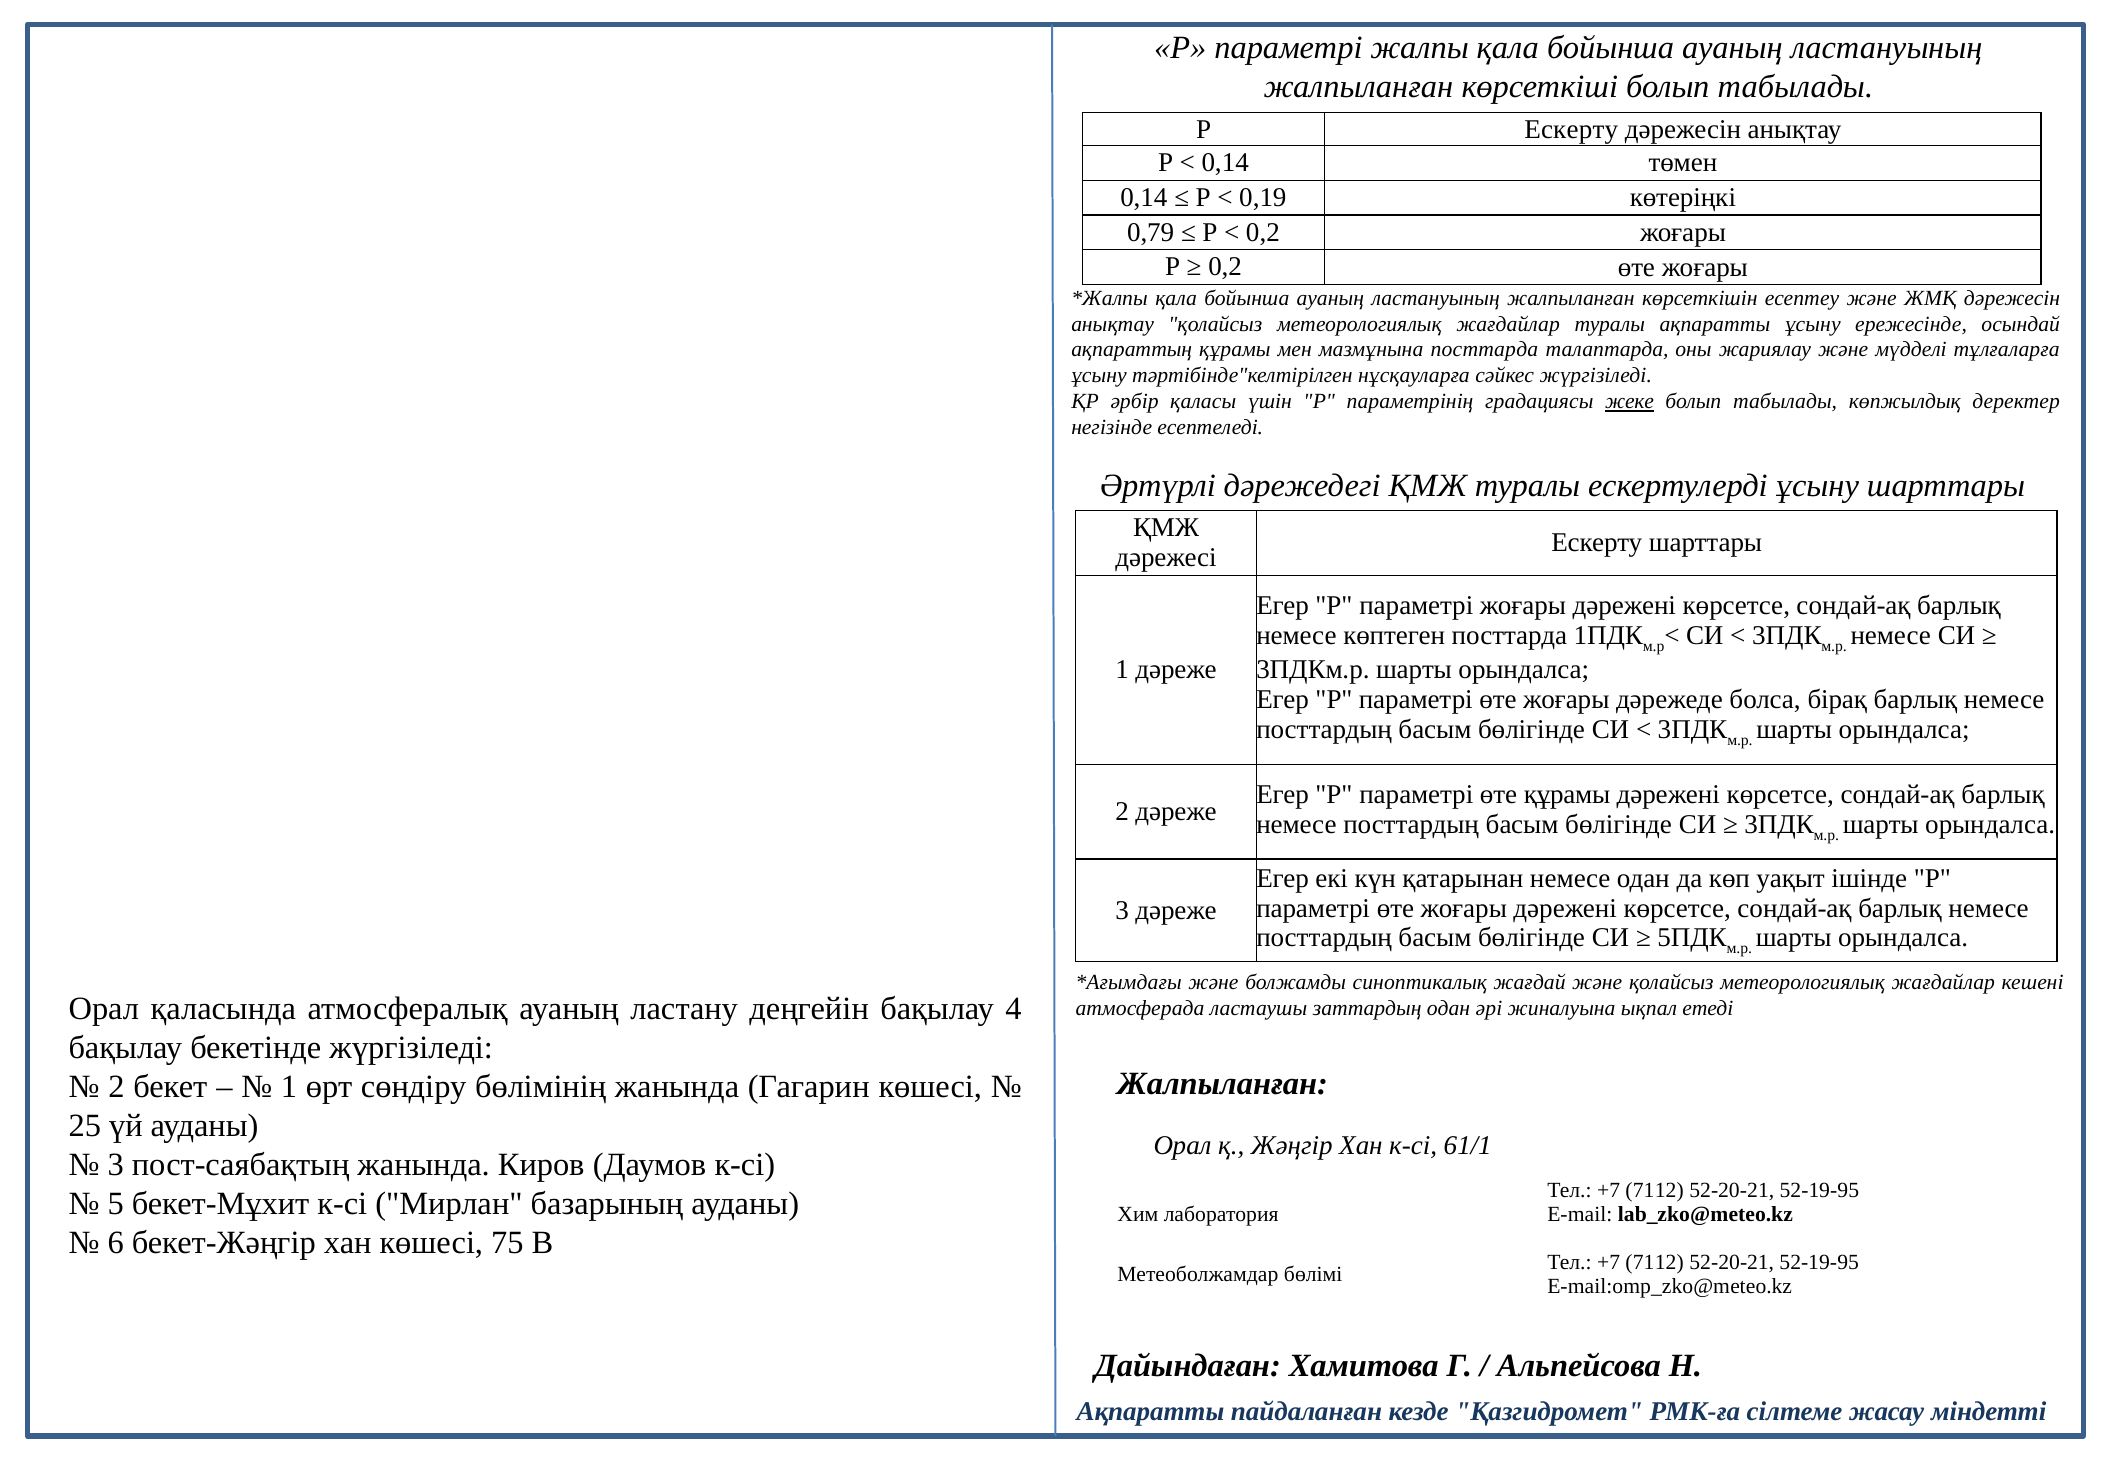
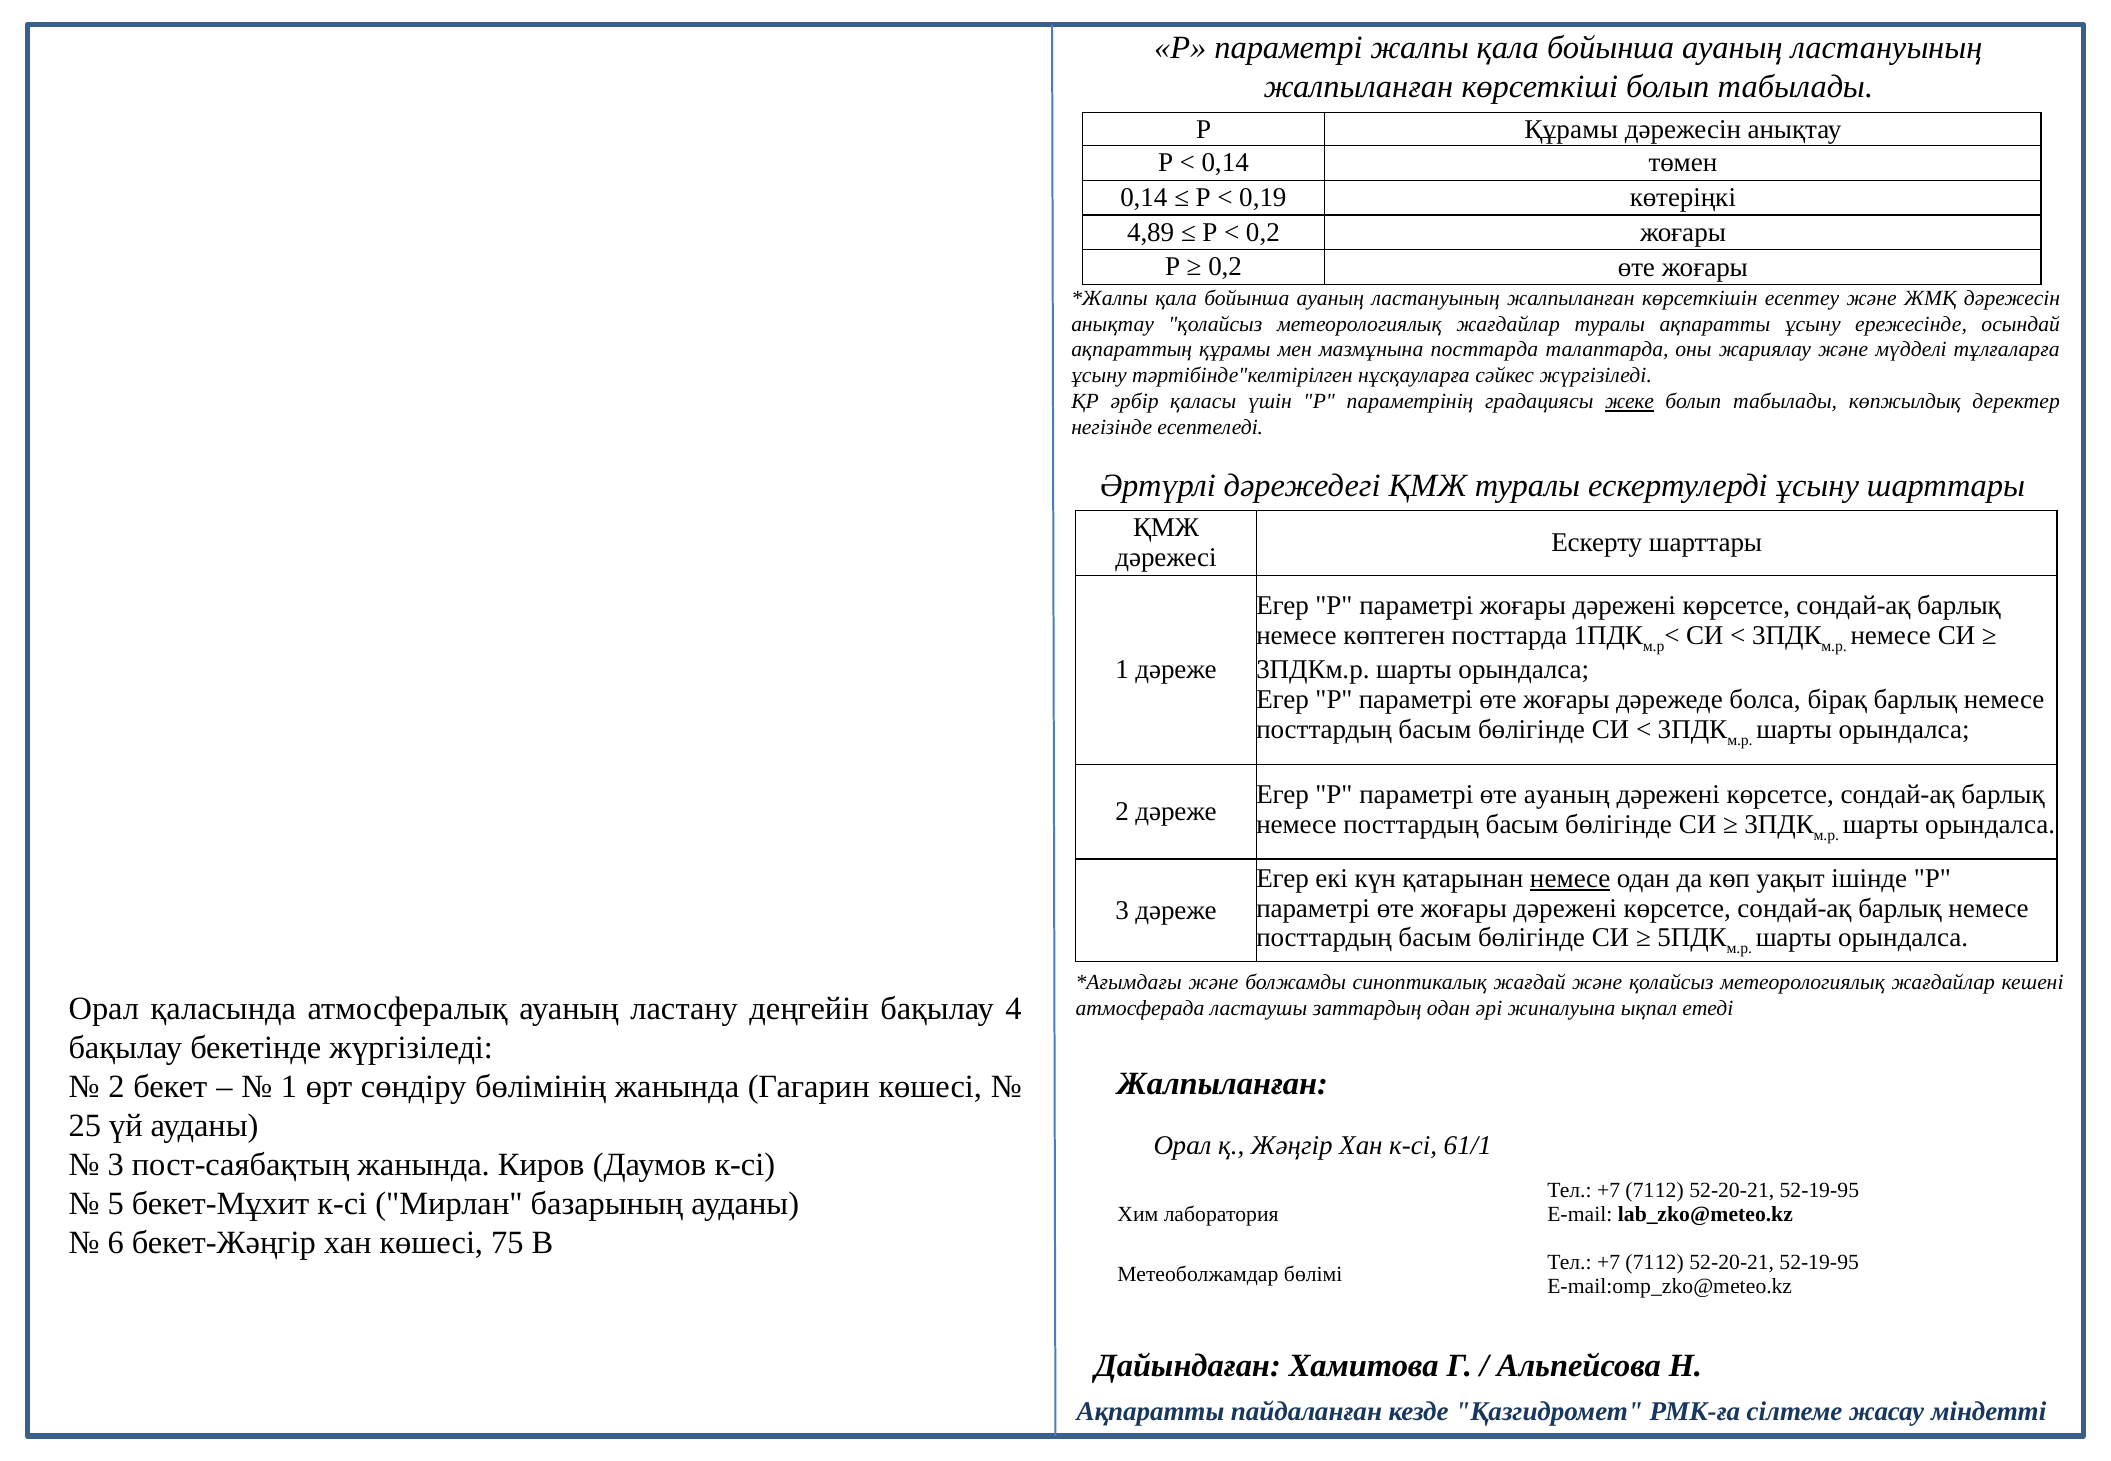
Р Ескерту: Ескерту -> Құрамы (1571, 129)
0,79: 0,79 -> 4,89 (1151, 232)
өте құрамы: құрамы -> ауаның (1567, 795)
немесе underline: none -> present (1570, 879)
